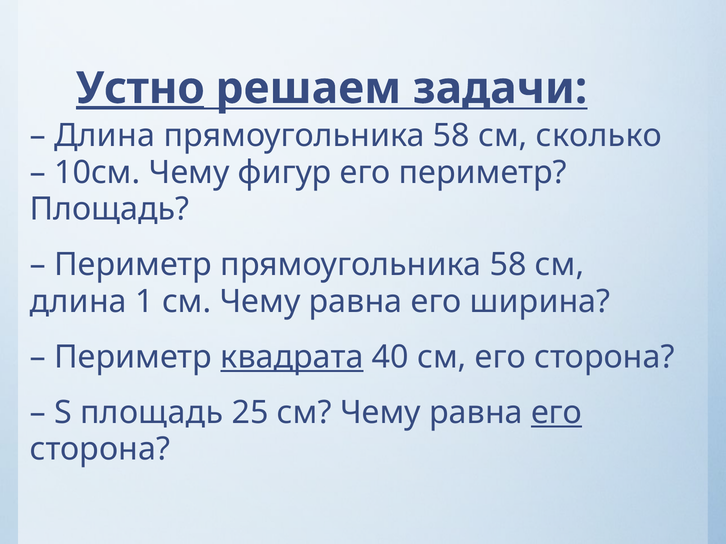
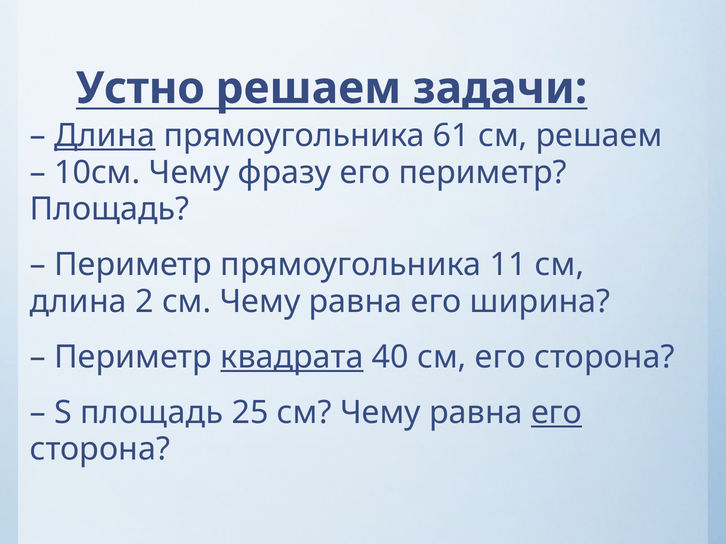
Устно underline: present -> none (140, 88)
Длина underline: none -> present (105, 136)
58: 58 -> 61 (451, 136)
см сколько: сколько -> решаем (599, 136)
фигур: фигур -> фразу (285, 173)
Периметр прямоугольника 58: 58 -> 11 (508, 265)
1: 1 -> 2 (144, 302)
